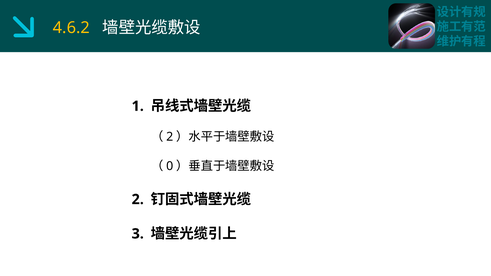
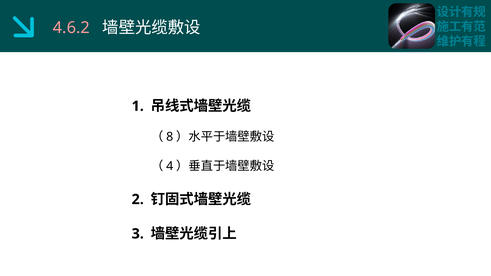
4.6.2 colour: yellow -> pink (71, 28)
2: 2 -> 8 (170, 137)
0: 0 -> 4 (170, 166)
